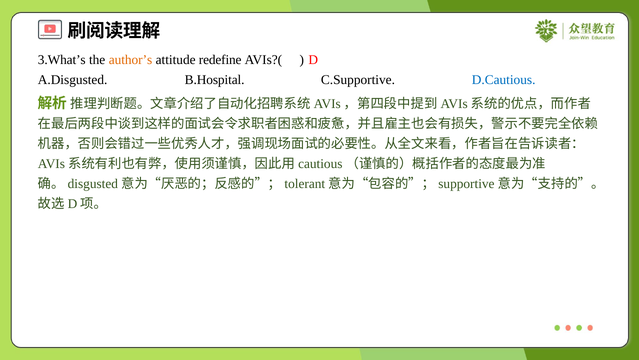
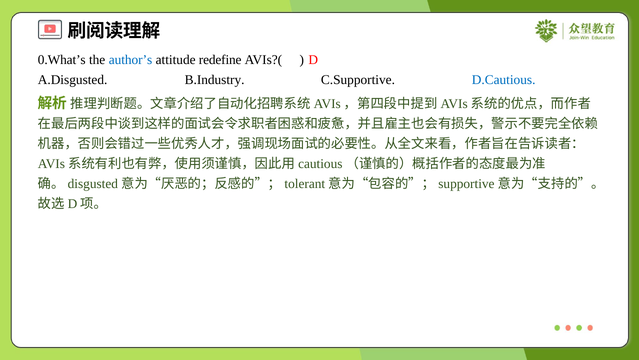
3.What’s: 3.What’s -> 0.What’s (62, 60)
author’s colour: orange -> blue (131, 60)
B.Hospital: B.Hospital -> B.Industry (215, 80)
